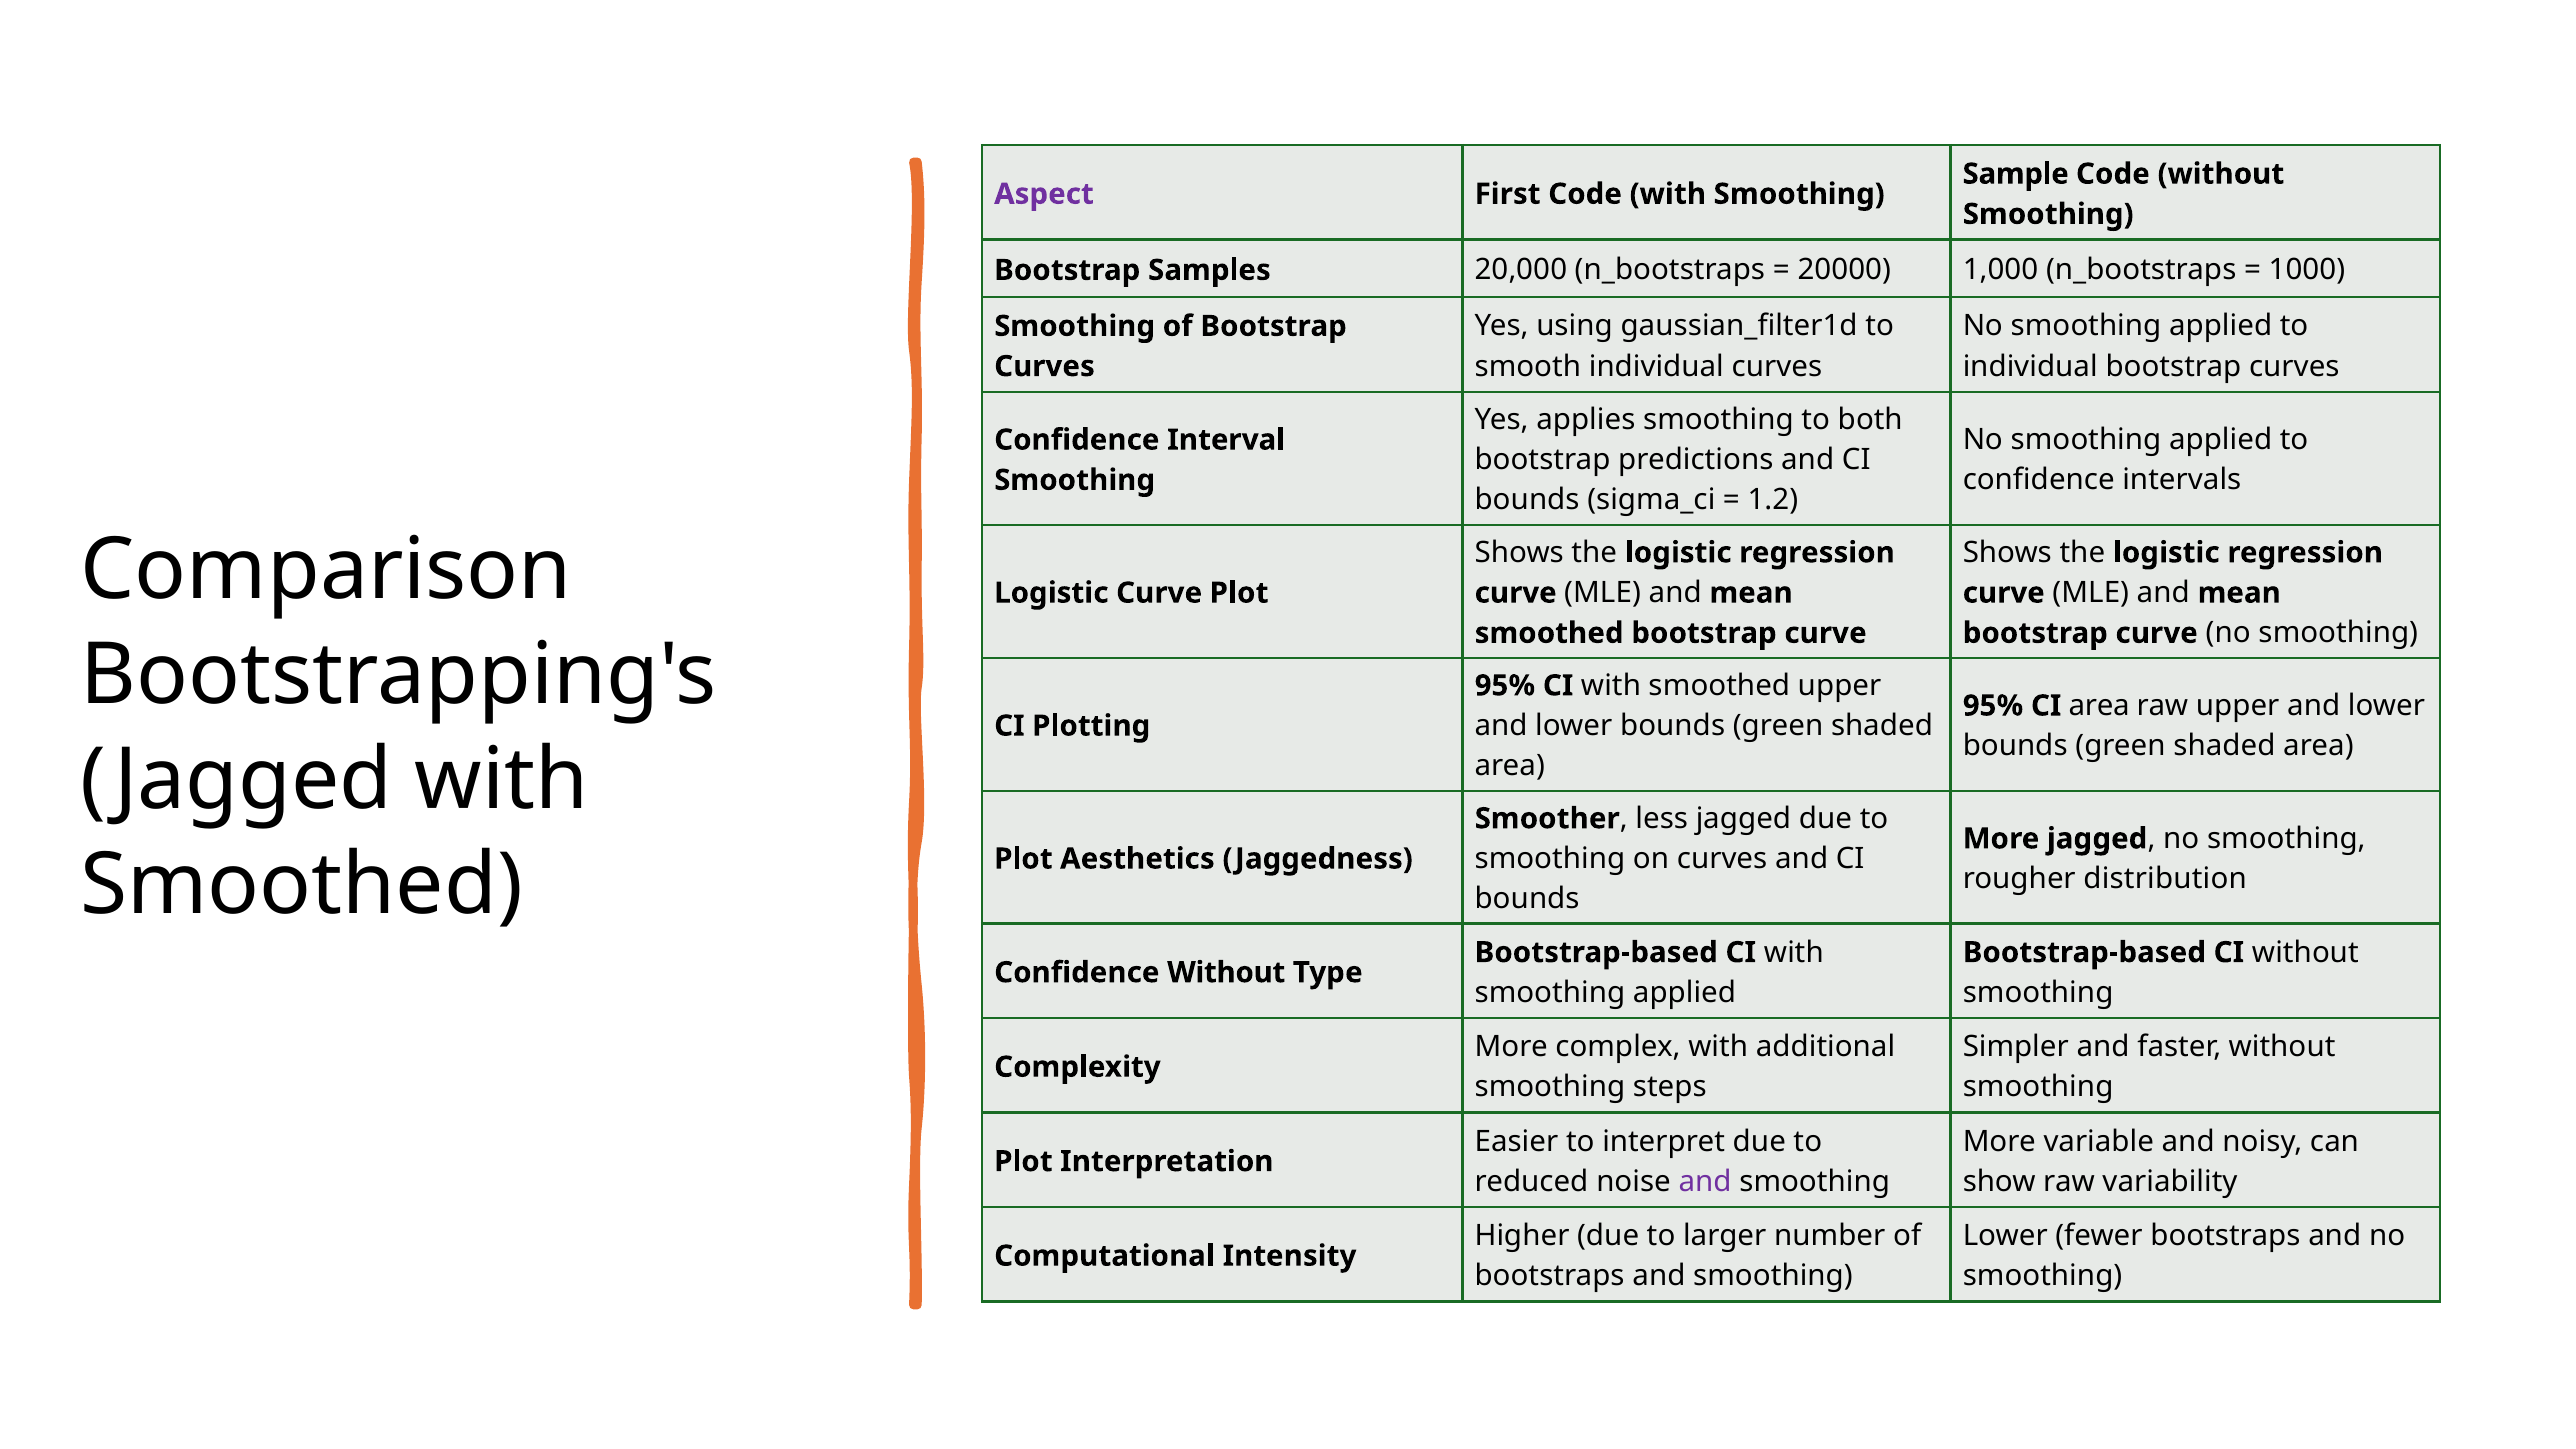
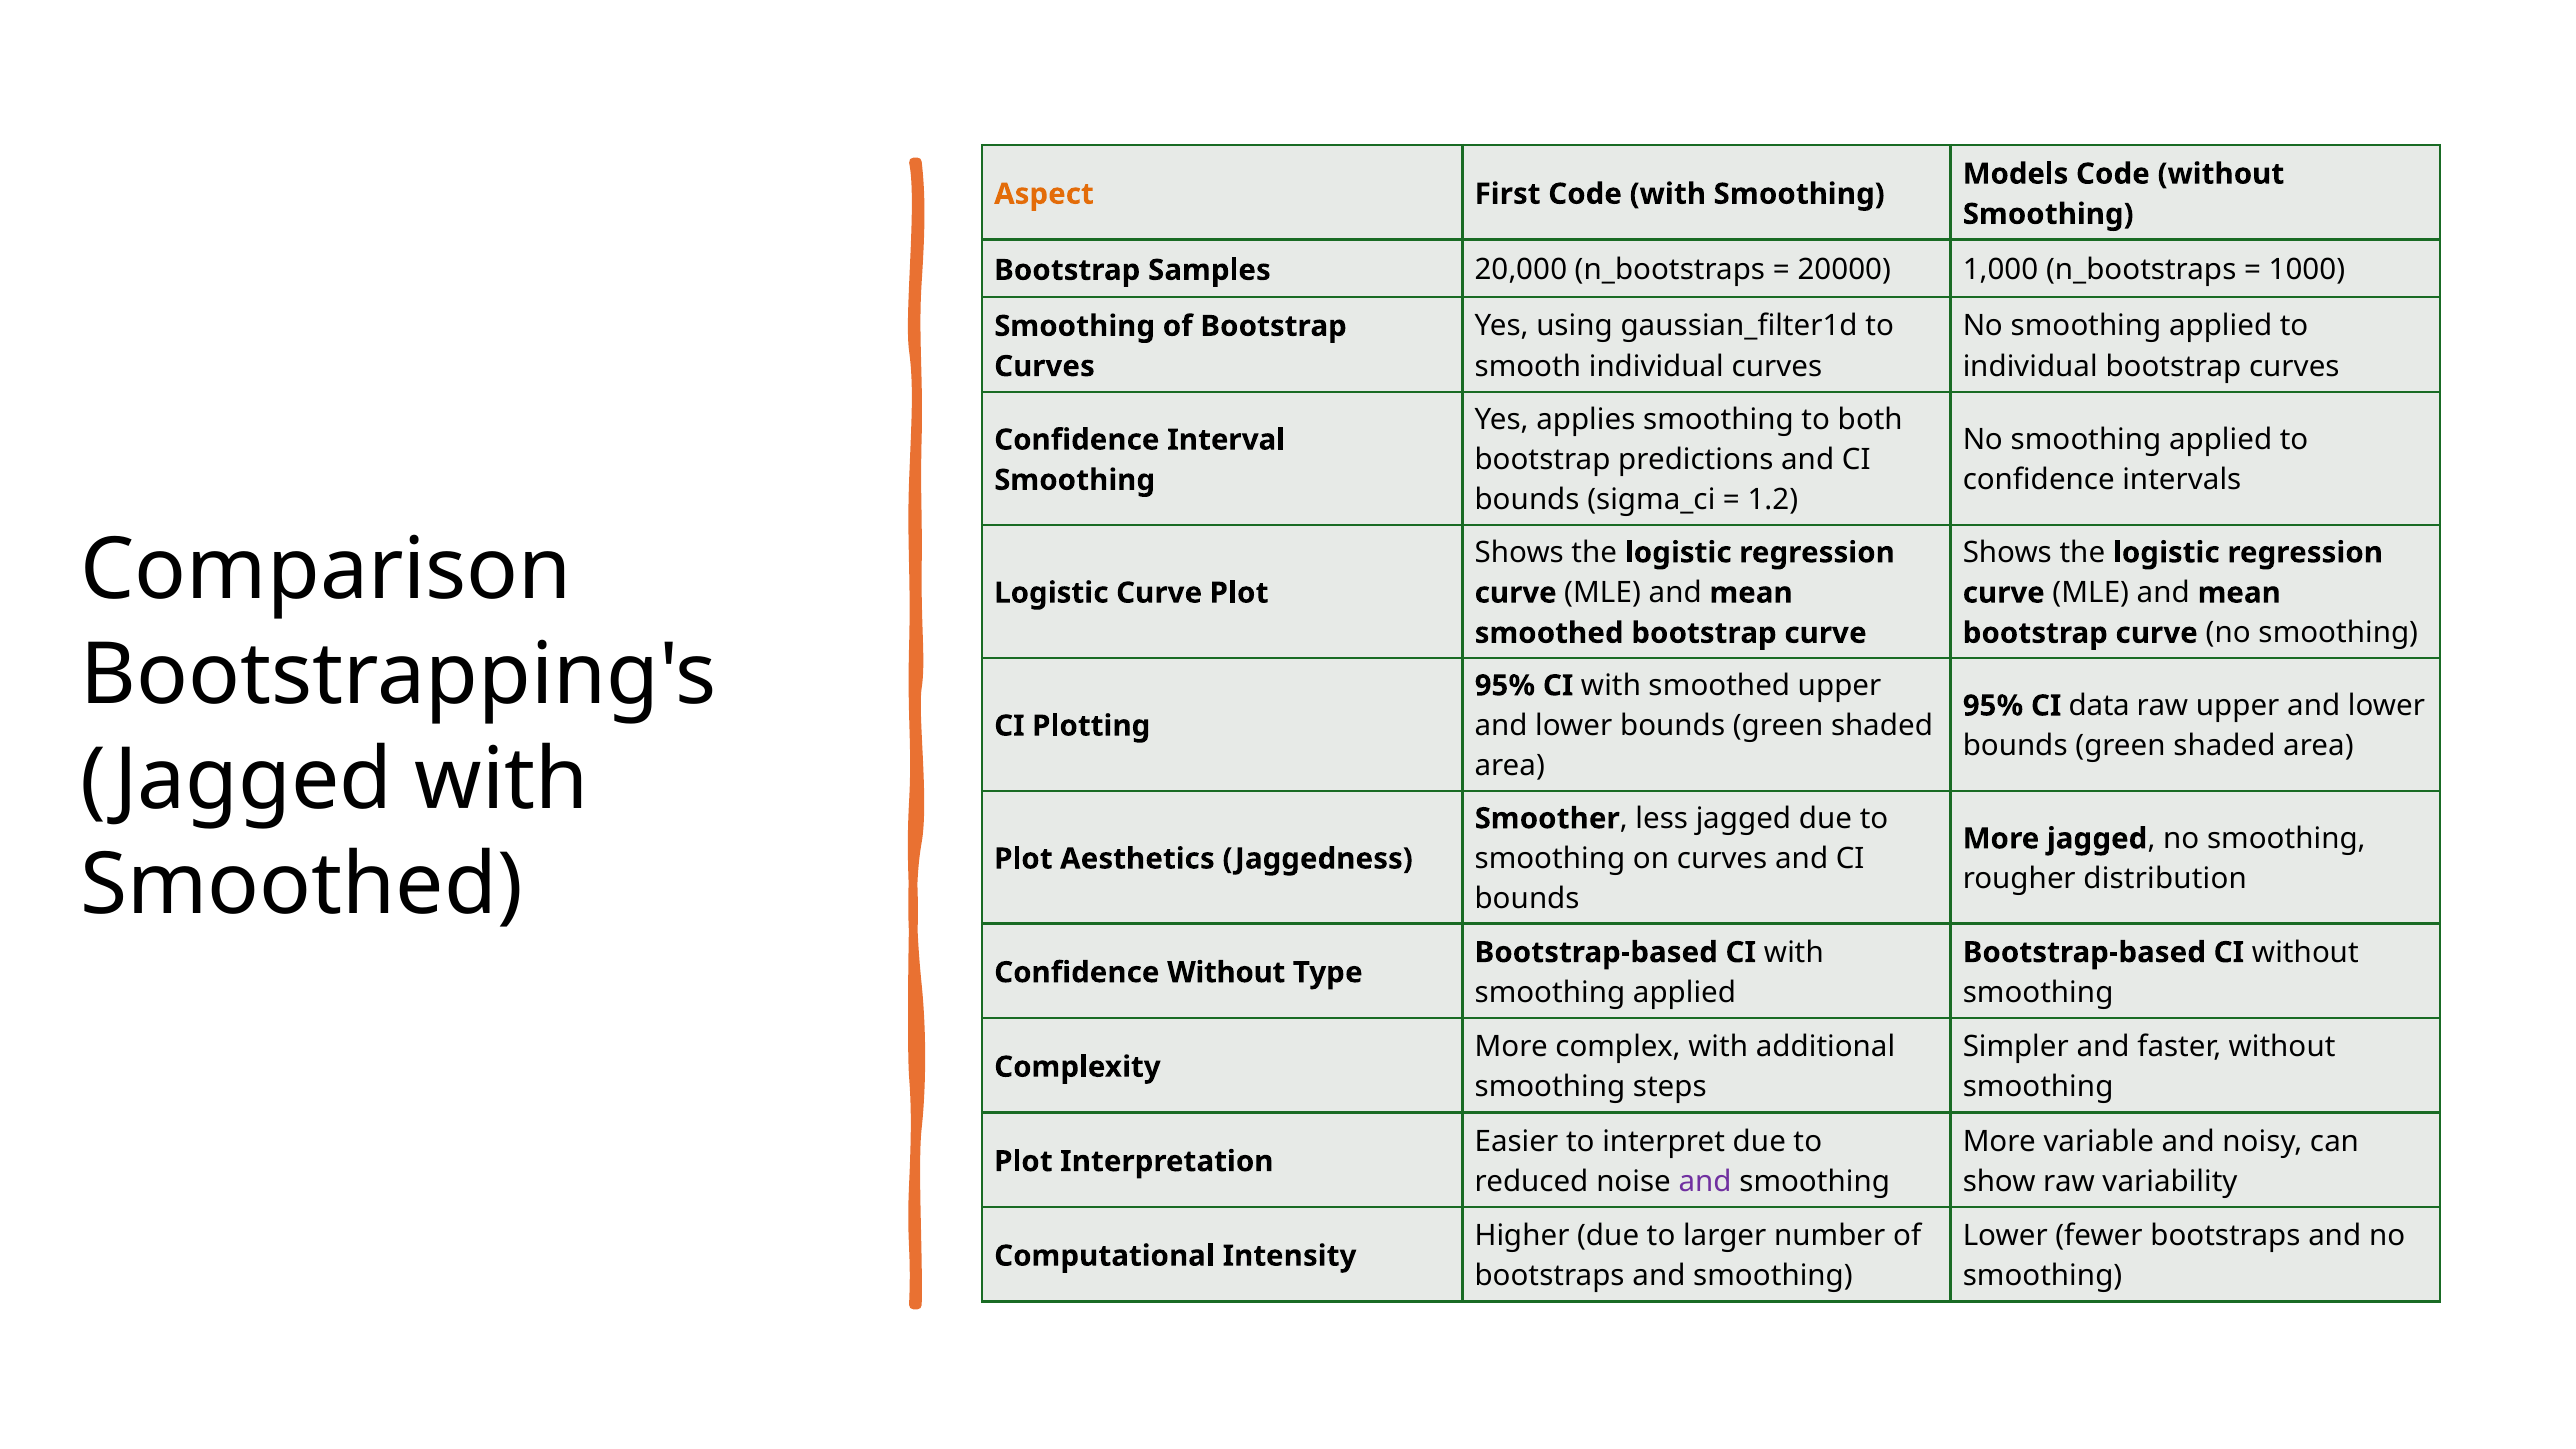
Sample: Sample -> Models (2016, 174)
Aspect colour: purple -> orange (1044, 194)
CI area: area -> data (2099, 706)
